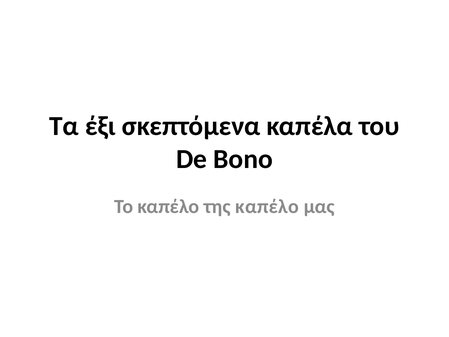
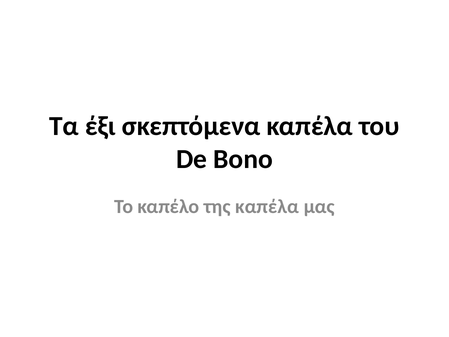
της καπέλο: καπέλο -> καπέλα (267, 206)
